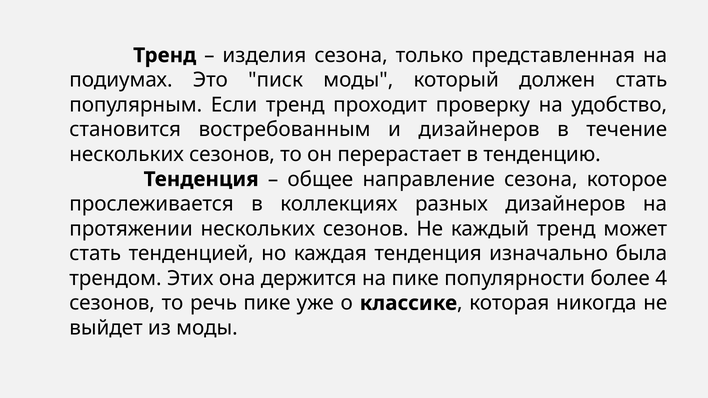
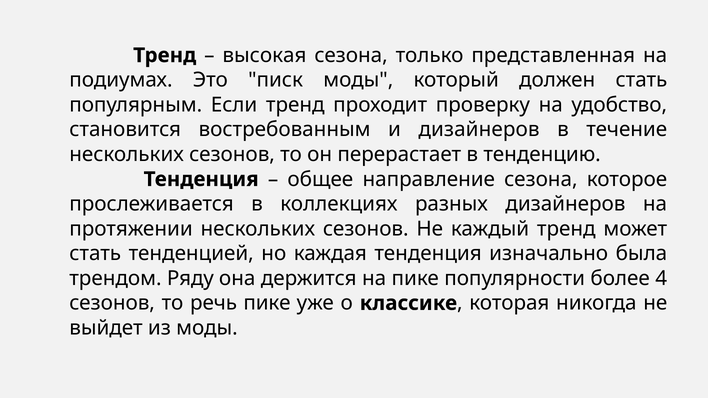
изделия: изделия -> высокая (264, 55)
Этих: Этих -> Ряду (190, 278)
